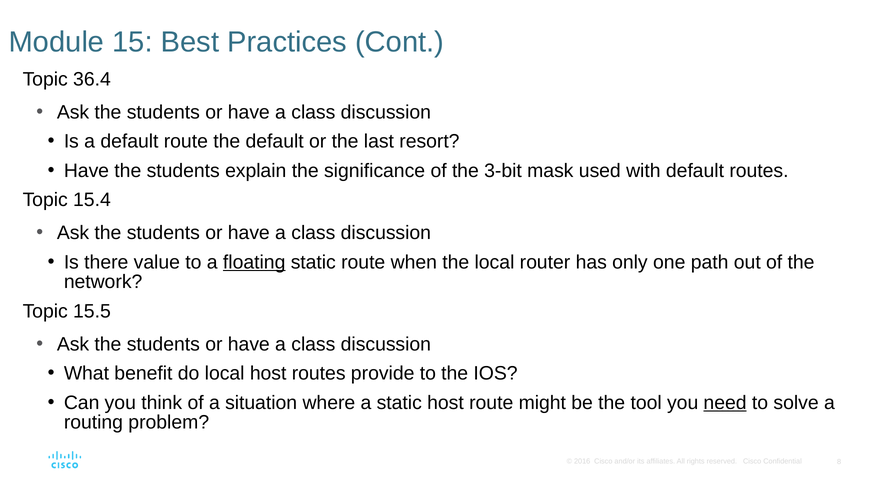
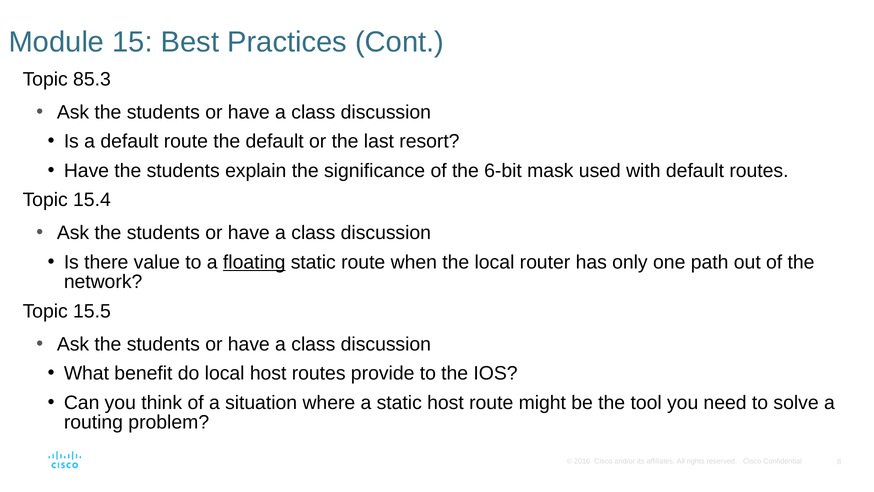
36.4: 36.4 -> 85.3 (92, 79)
3-bit: 3-bit -> 6-bit (503, 171)
need underline: present -> none (725, 402)
